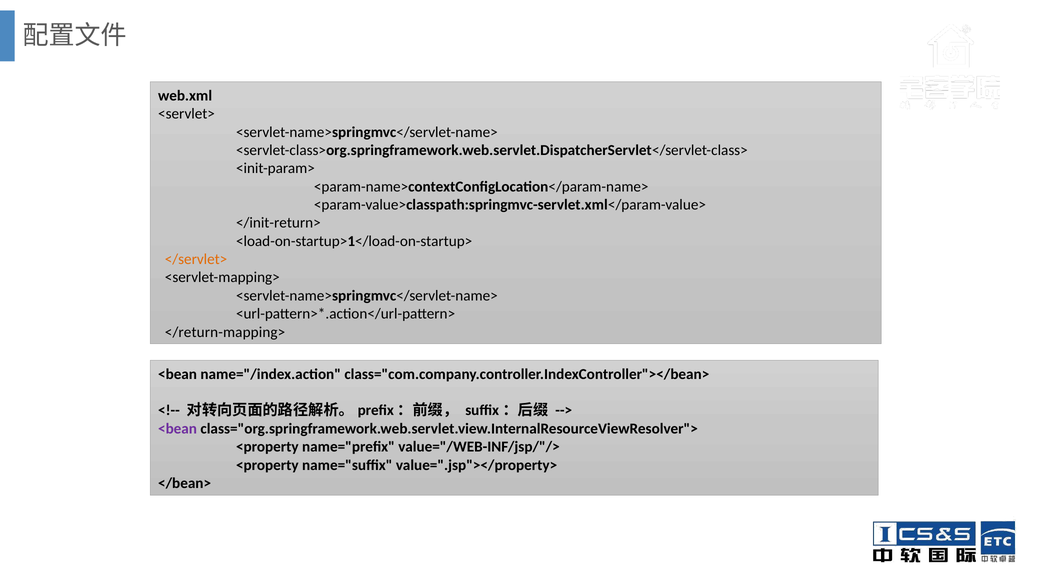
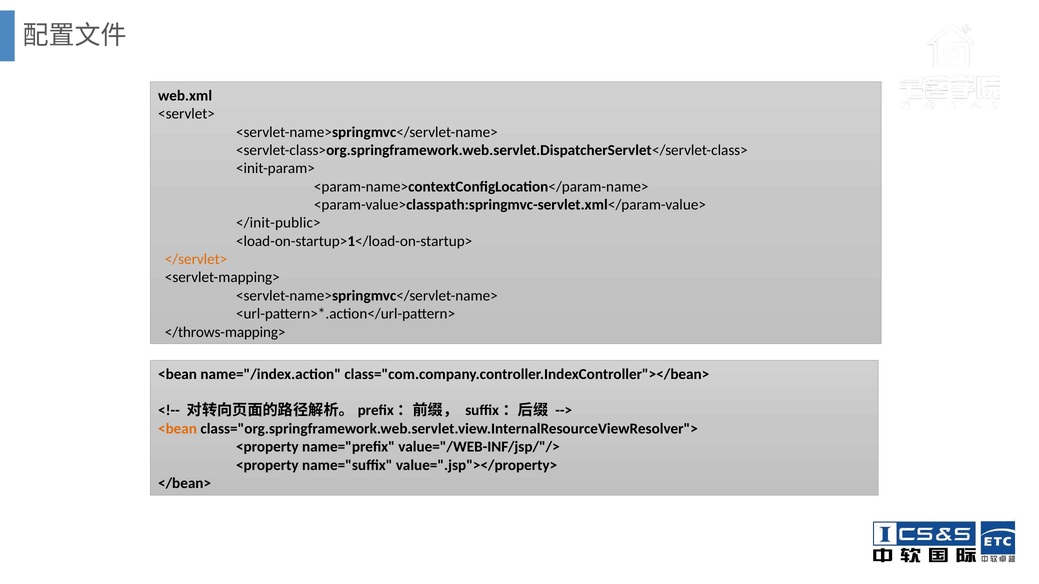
</init-return>: </init-return> -> </init-public> (278, 223)
</return-mapping>: </return-mapping> -> </throws-mapping> (225, 332)
<bean colour: purple -> orange (178, 429)
